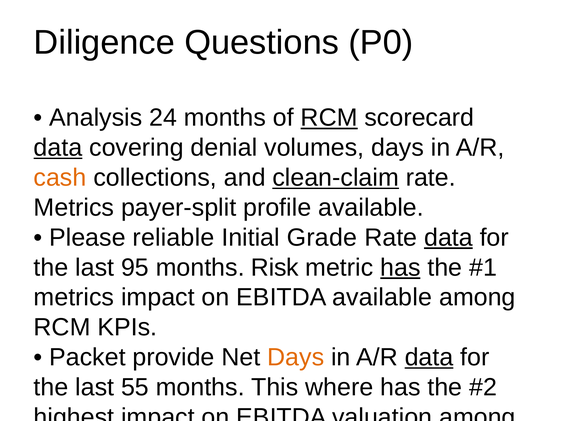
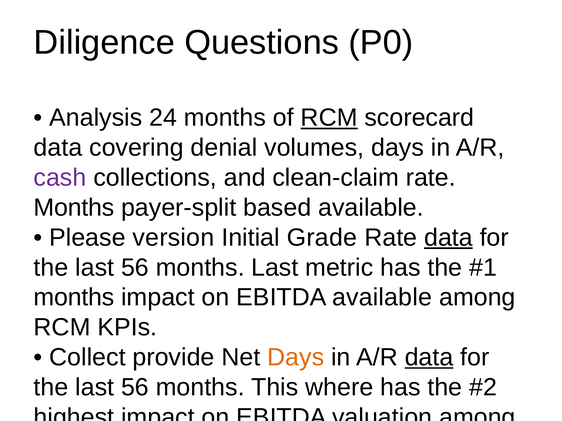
data underline: present -> none (58, 148)
cash colour: orange -> purple (60, 178)
clean-claim underline: present -> none (336, 178)
Metrics: Metrics -> Months (74, 208)
profile: profile -> based (277, 208)
reliable: reliable -> version (173, 238)
95: 95 -> 56 (135, 268)
months Risk: Risk -> Last (275, 268)
has underline: present -> none (400, 268)
metrics: metrics -> months (74, 298)
Packet: Packet -> Collect (87, 358)
55: 55 -> 56 (135, 388)
